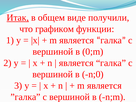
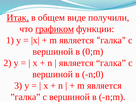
графиком underline: none -> present (55, 29)
